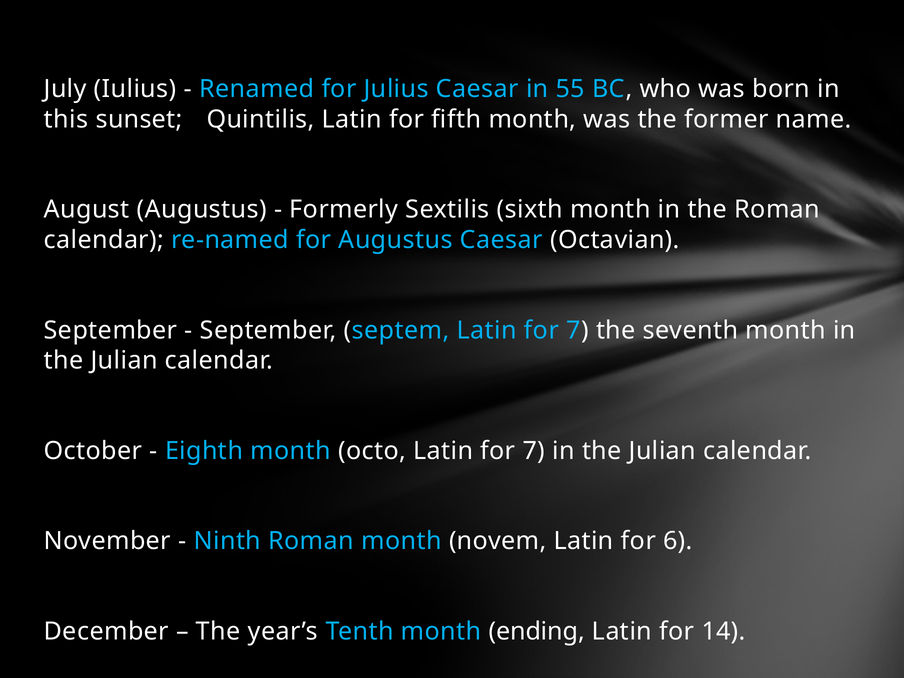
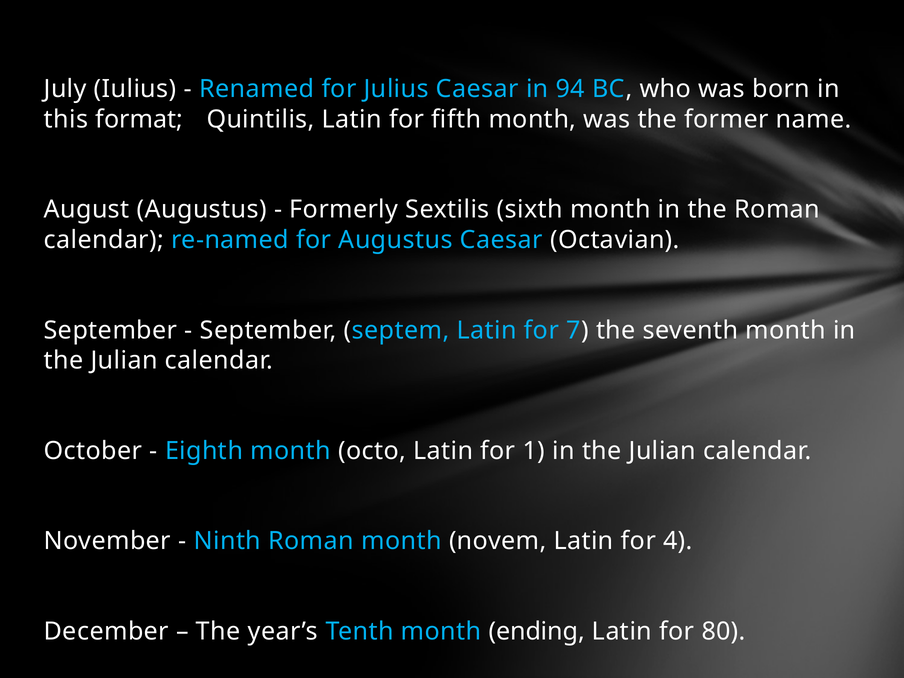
55: 55 -> 94 (570, 89)
sunset: sunset -> format (139, 119)
octo Latin for 7: 7 -> 1 (534, 451)
6: 6 -> 4 (678, 541)
14: 14 -> 80 (723, 632)
